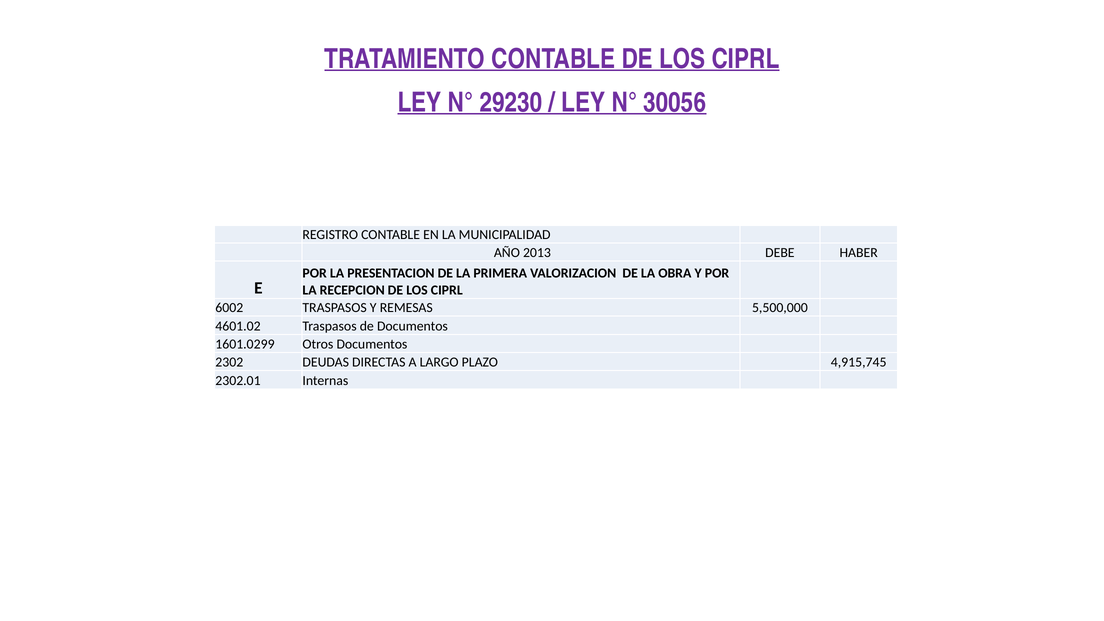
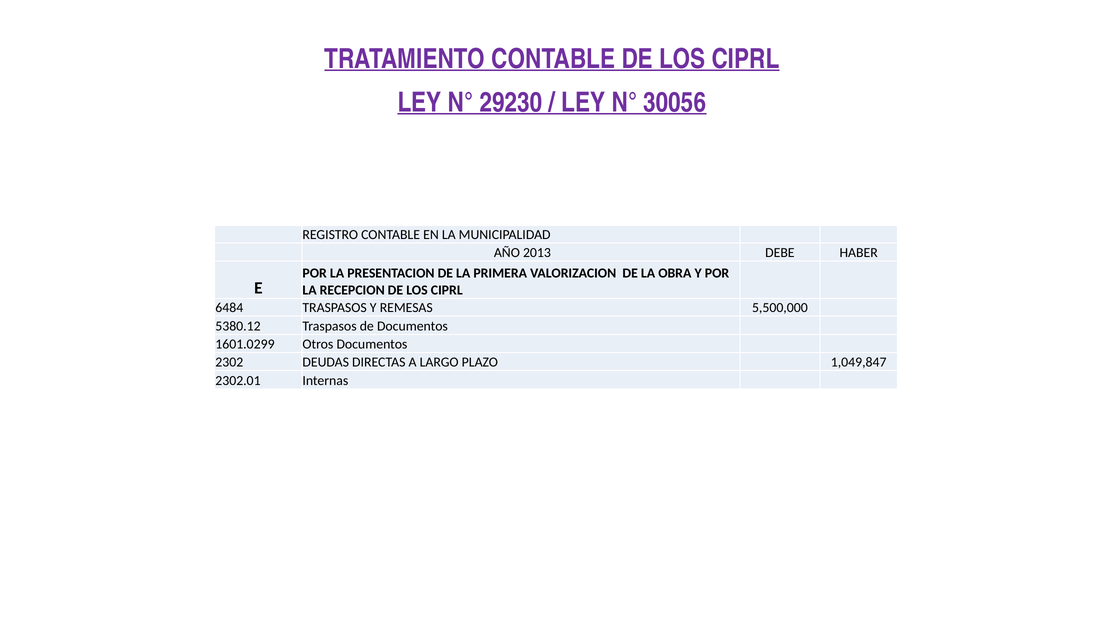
6002: 6002 -> 6484 (229, 308)
4601.02: 4601.02 -> 5380.12 (238, 326)
4,915,745: 4,915,745 -> 1,049,847 (859, 362)
